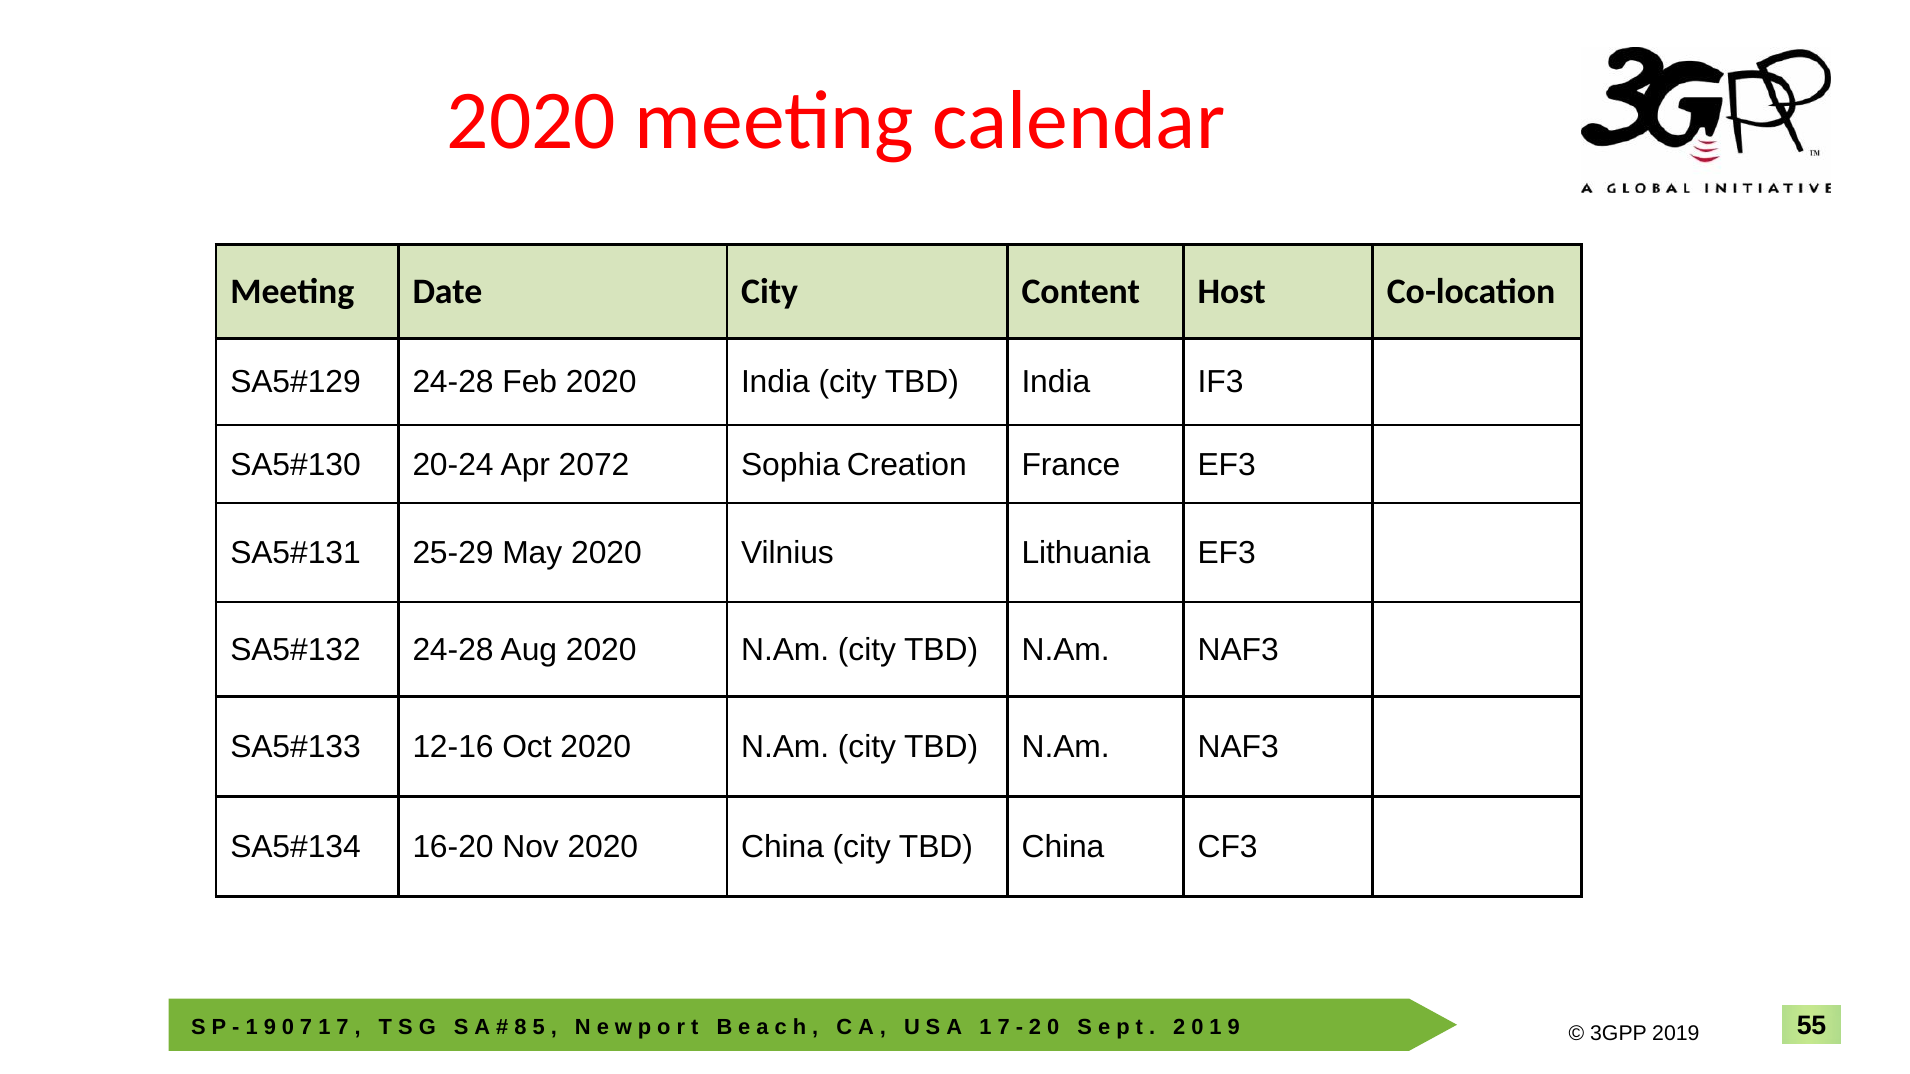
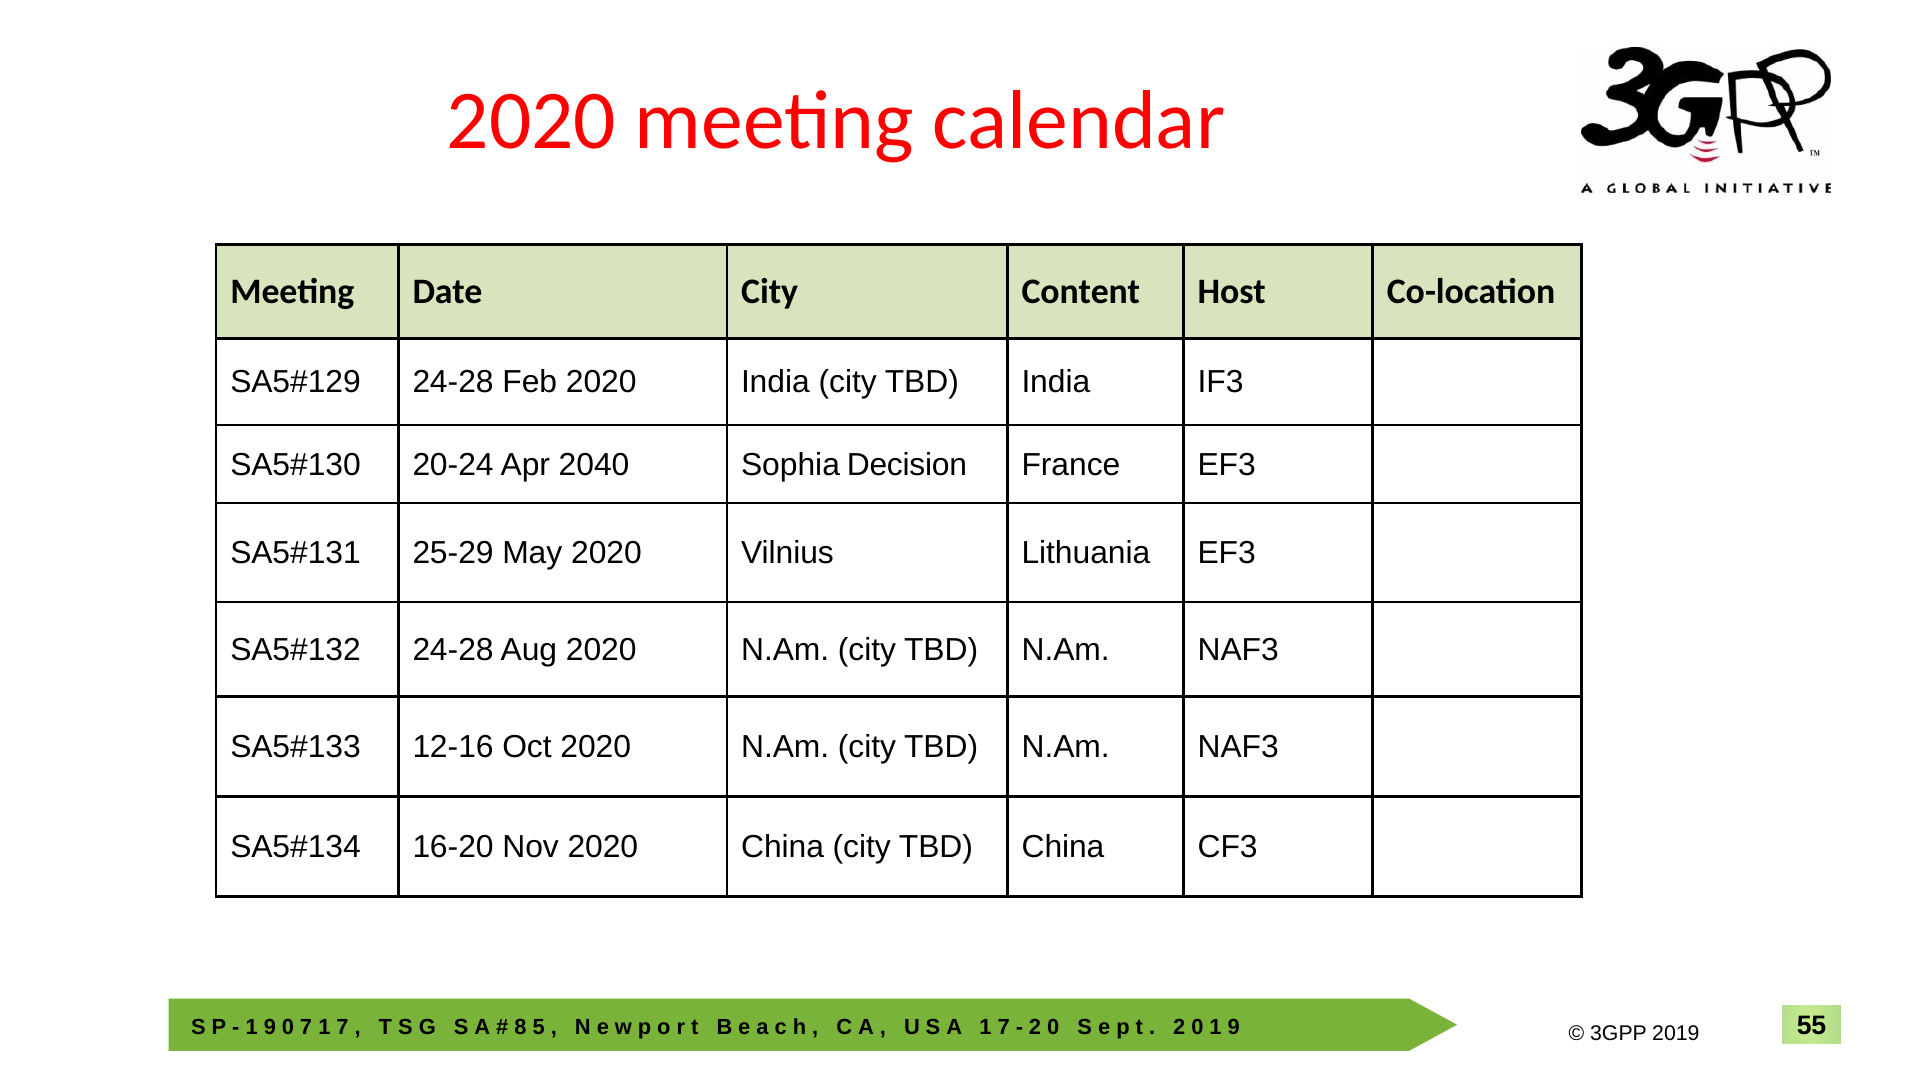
2072: 2072 -> 2040 (594, 465)
Creation: Creation -> Decision (907, 465)
